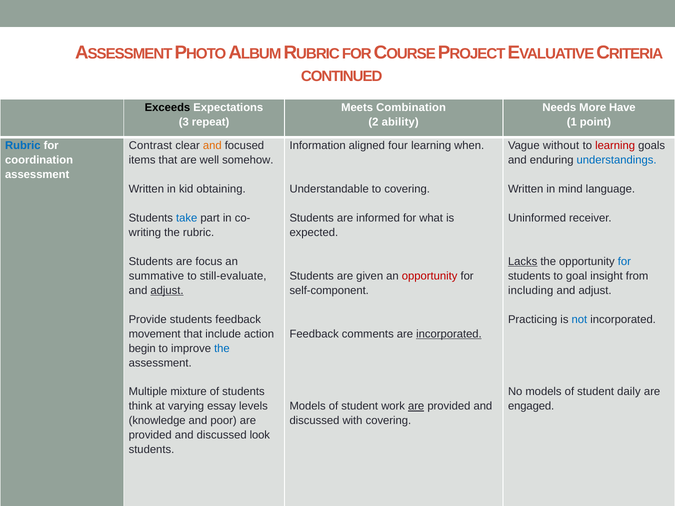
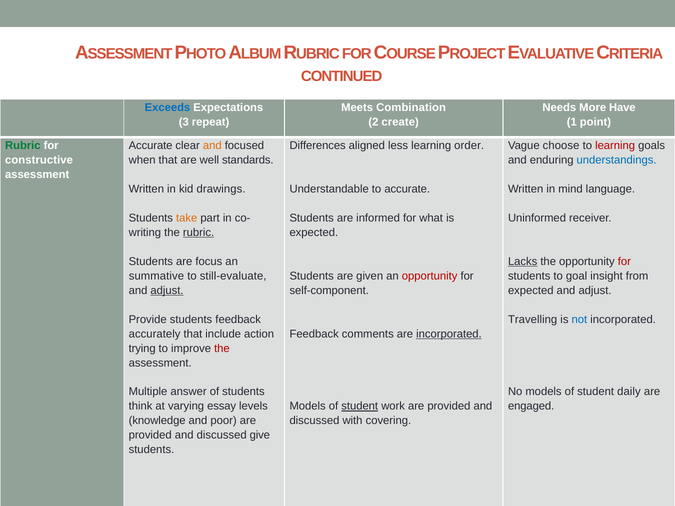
Exceeds colour: black -> blue (167, 107)
ability: ability -> create (400, 122)
Rubric colour: blue -> green (23, 146)
Contrast: Contrast -> Accurate (151, 146)
Information: Information -> Differences (318, 146)
four: four -> less (398, 146)
when: when -> order (469, 146)
without: without -> choose (561, 146)
coordination: coordination -> constructive (39, 160)
items: items -> when (142, 160)
somehow: somehow -> standards (248, 160)
obtaining: obtaining -> drawings (221, 189)
to covering: covering -> accurate (407, 189)
take colour: blue -> orange (187, 218)
rubric underline: none -> present (199, 233)
for colour: blue -> red (624, 262)
including: including -> expected (531, 291)
Practicing: Practicing -> Travelling (533, 320)
movement: movement -> accurately (155, 334)
begin: begin -> trying (142, 349)
the colour: blue -> red (222, 349)
mixture: mixture -> answer (189, 392)
student underline: none -> present (360, 406)
are underline: present -> none (416, 406)
look: look -> give (260, 435)
